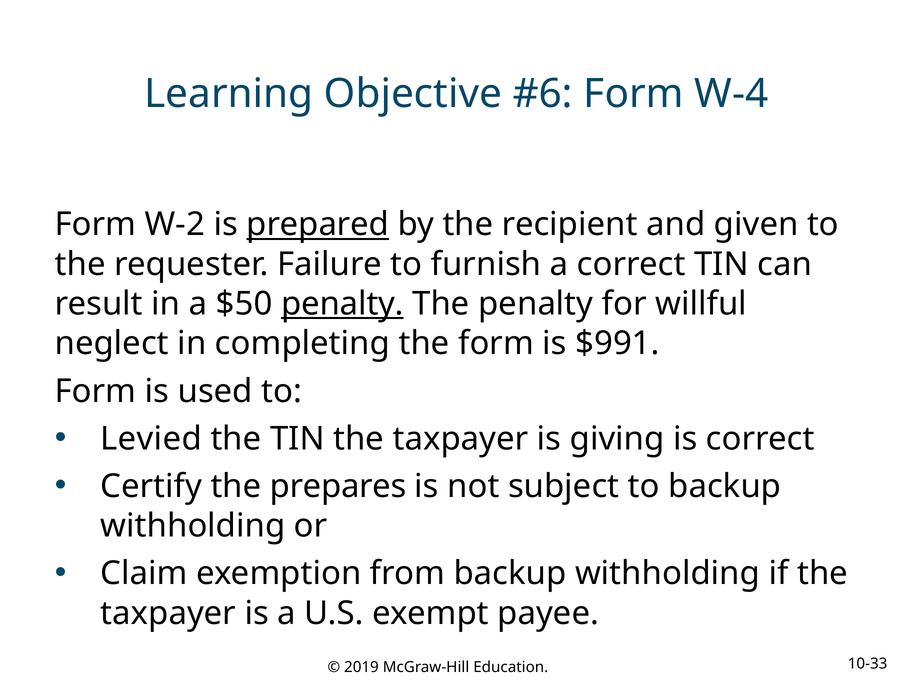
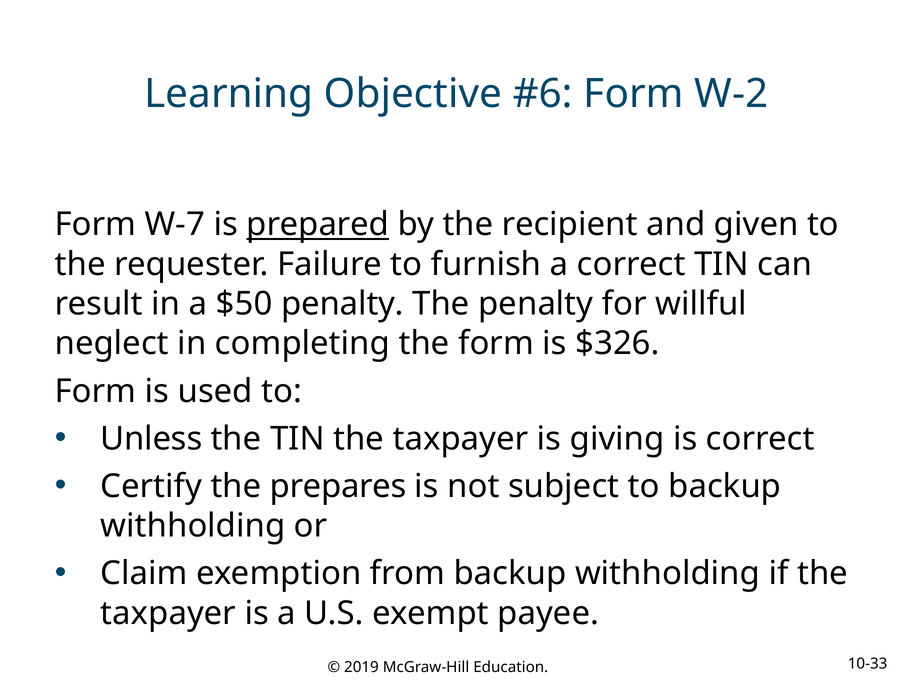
W-4: W-4 -> W-2 (731, 94)
W-2: W-2 -> W-7 (175, 225)
penalty underline: present -> none (342, 304)
$991: $991 -> $326 (617, 343)
Levied: Levied -> Unless (151, 439)
